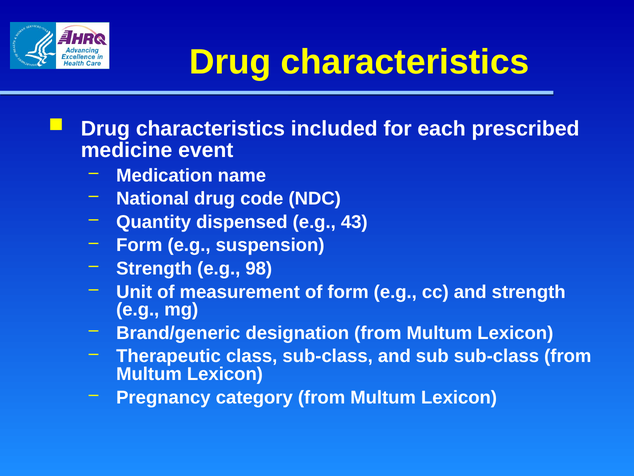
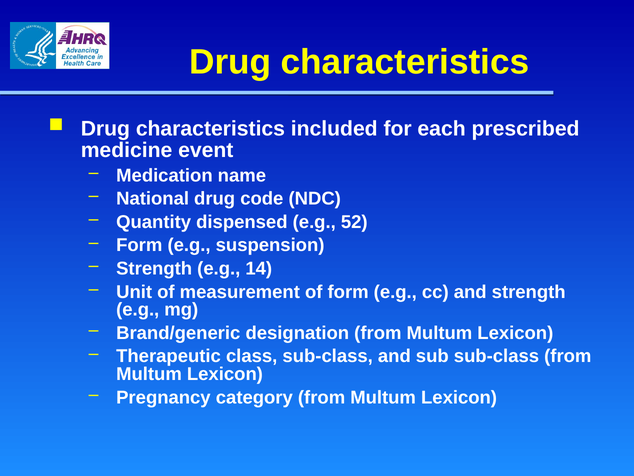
43: 43 -> 52 (354, 222)
98: 98 -> 14 (259, 268)
